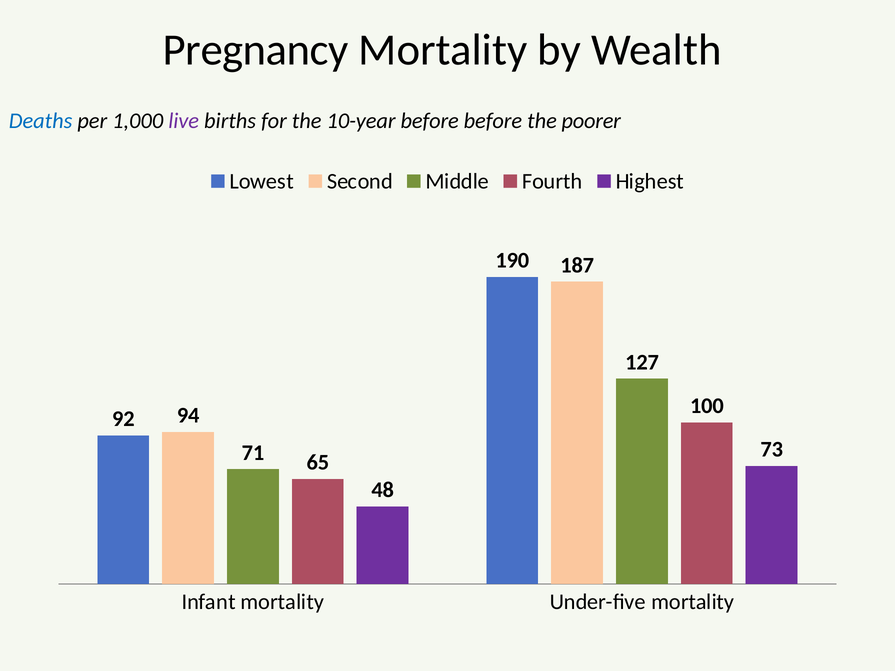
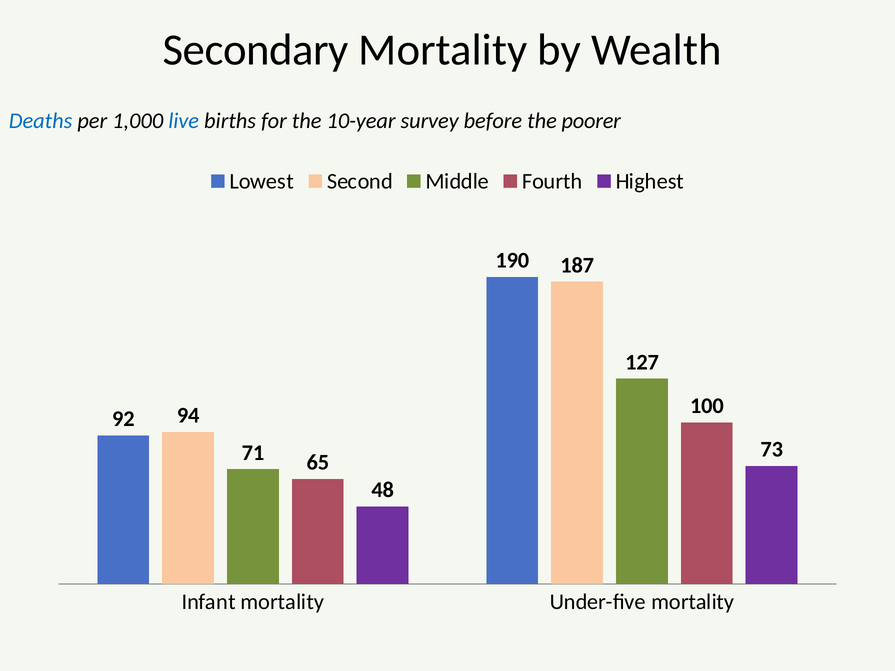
Pregnancy: Pregnancy -> Secondary (256, 50)
live colour: purple -> blue (184, 121)
10-year before: before -> survey (430, 121)
